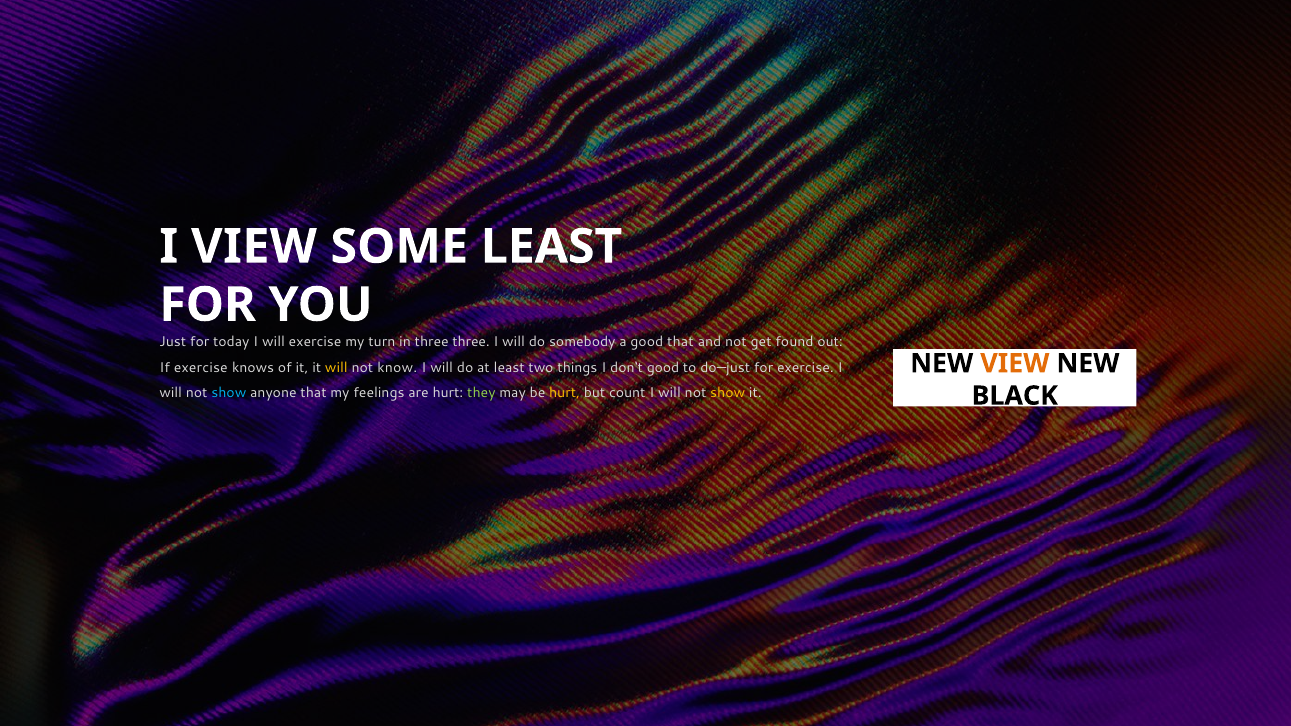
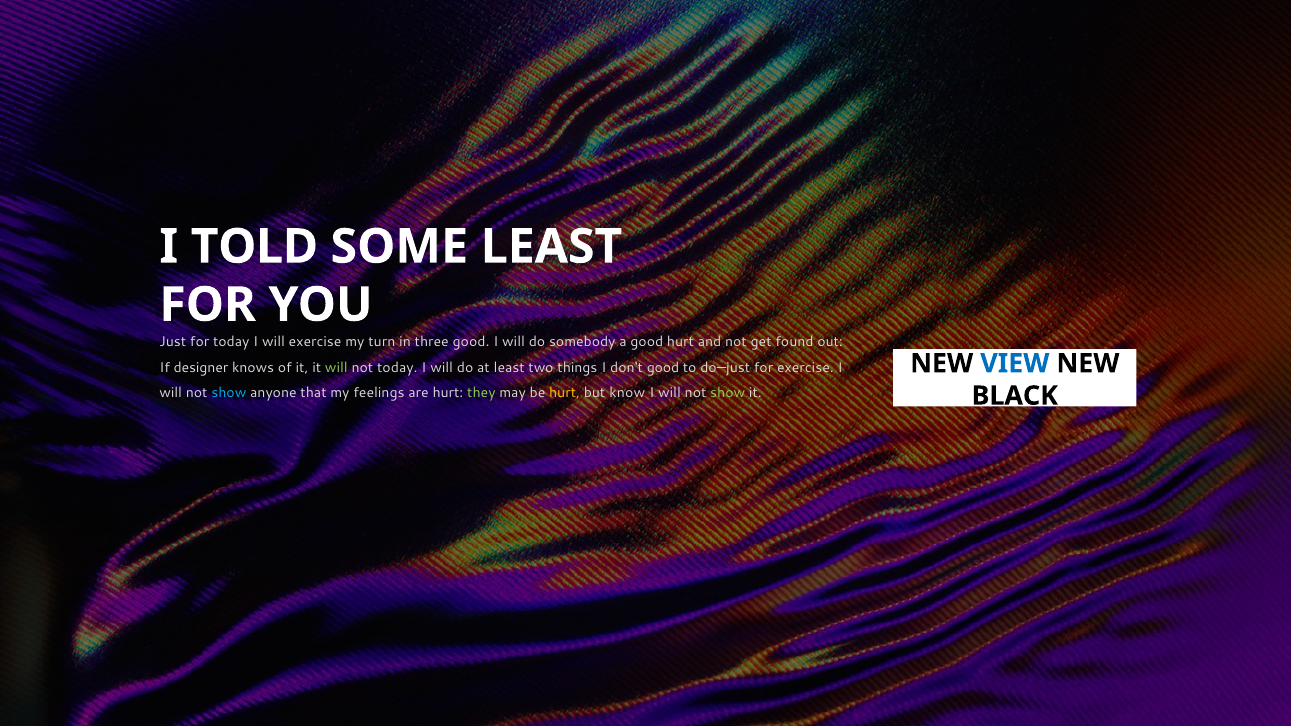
I VIEW: VIEW -> TOLD (254, 247)
three three: three -> good (471, 342)
good that: that -> hurt (681, 342)
VIEW colour: orange -> blue (1015, 364)
If exercise: exercise -> designer (201, 368)
will colour: yellow -> light green (336, 368)
not know: know -> today (397, 368)
count: count -> know (627, 393)
show colour: yellow -> light green (728, 393)
